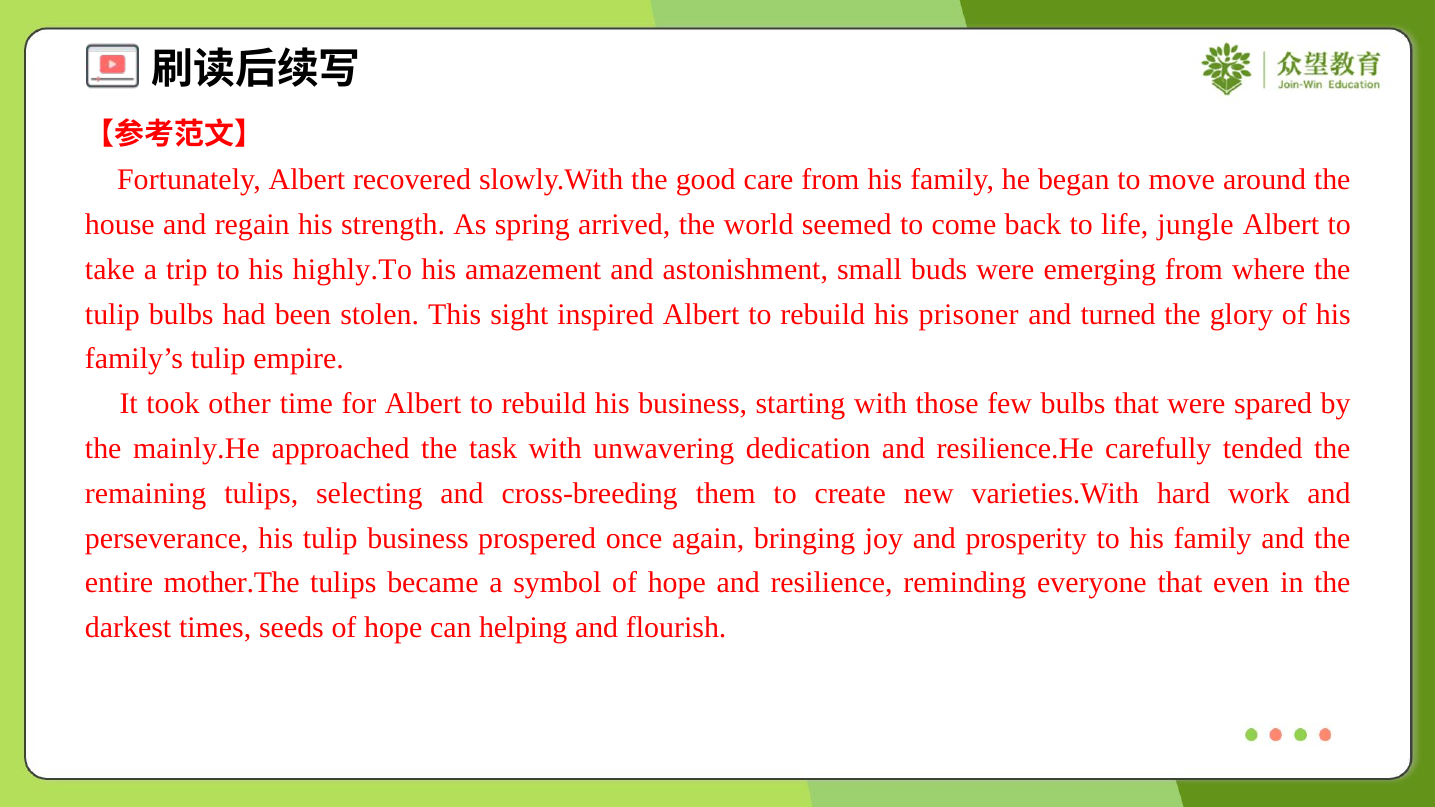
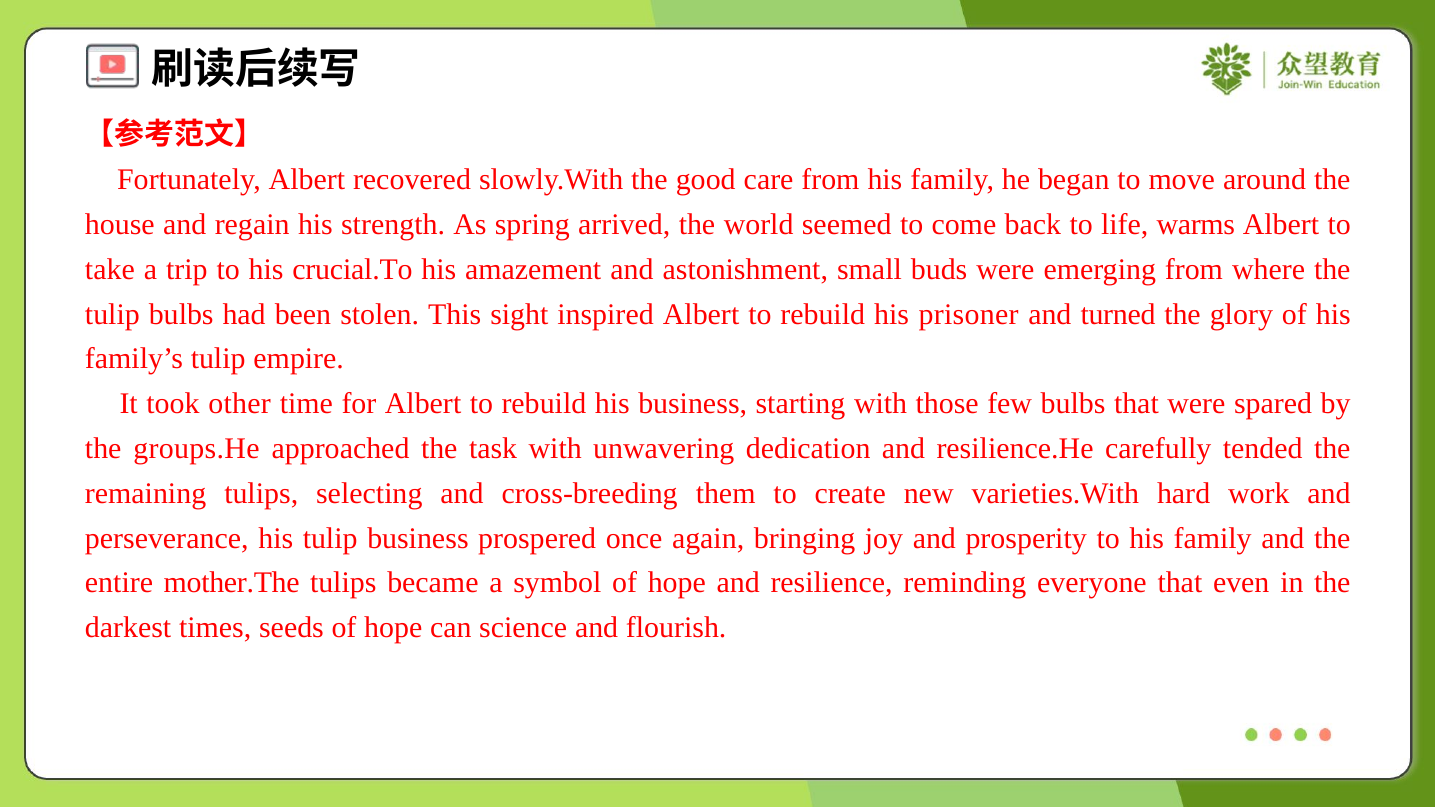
jungle: jungle -> warms (1196, 225)
highly.To: highly.To -> crucial.To (352, 269)
mainly.He: mainly.He -> groups.He (196, 449)
helping: helping -> science (523, 628)
